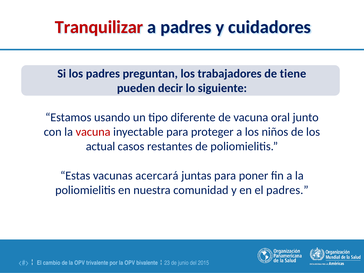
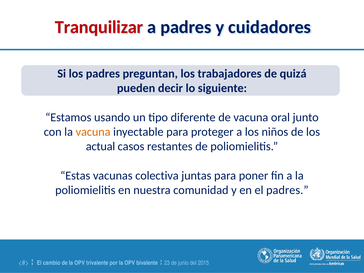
tiene: tiene -> quizá (293, 74)
vacuna colour: red -> orange (93, 132)
acercará: acercará -> colectiva (157, 176)
